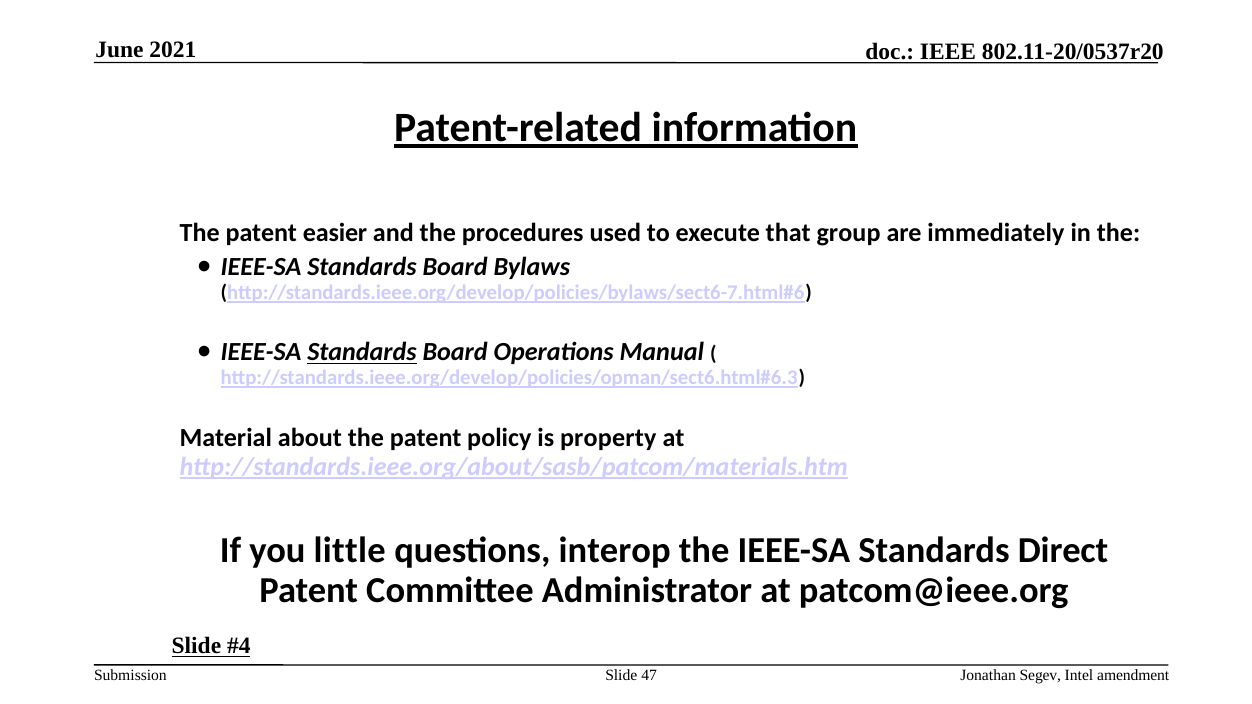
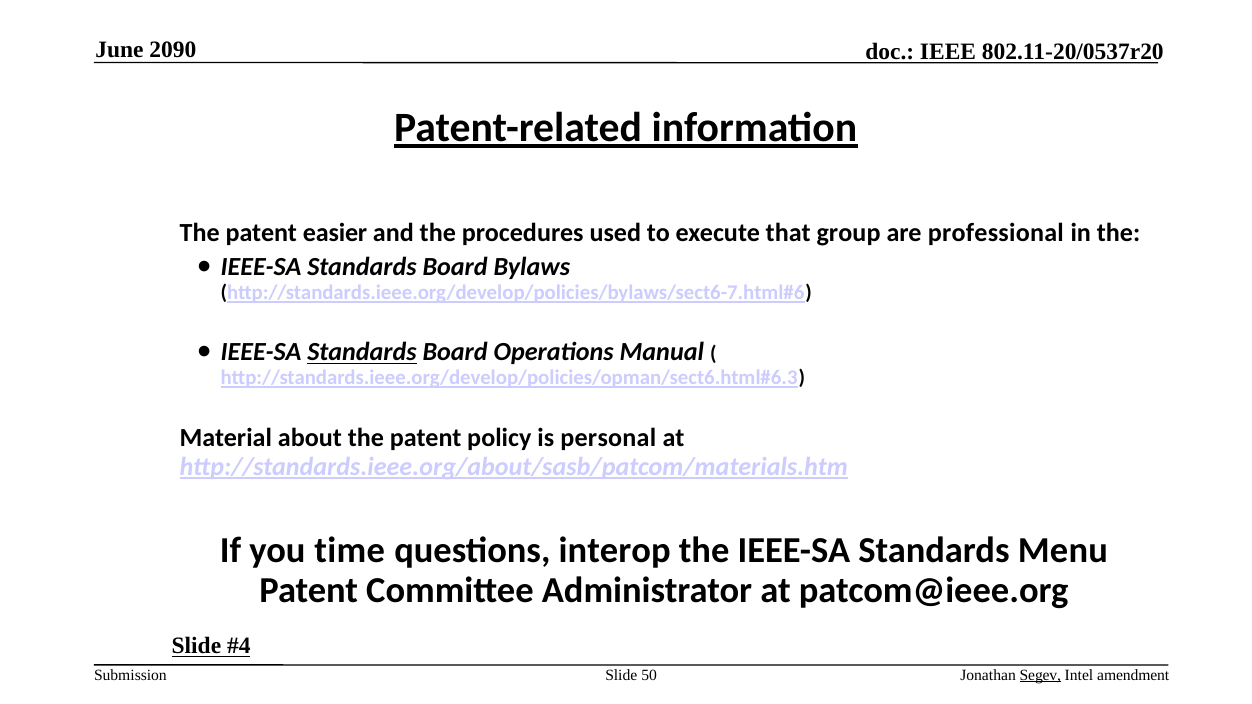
2021: 2021 -> 2090 (173, 50)
immediately: immediately -> professional (996, 233)
property: property -> personal (608, 438)
little: little -> time (350, 550)
Direct: Direct -> Menu (1063, 550)
47: 47 -> 50 (649, 675)
Segev underline: none -> present (1040, 675)
